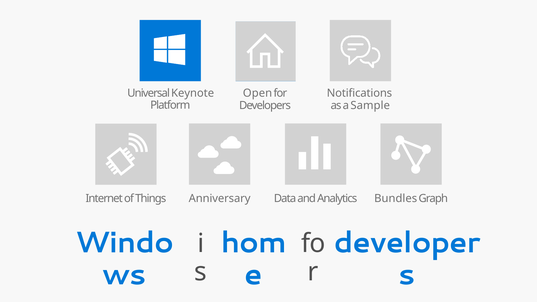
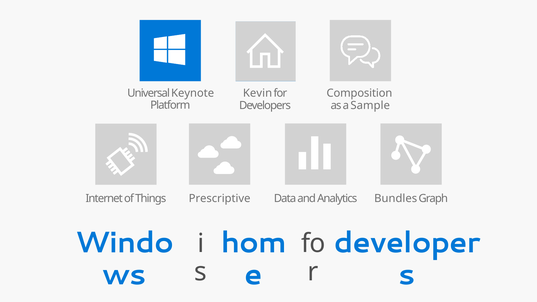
Open: Open -> Kevin (258, 93)
Notifications: Notifications -> Composition (359, 93)
Anniversary: Anniversary -> Prescriptive (220, 199)
